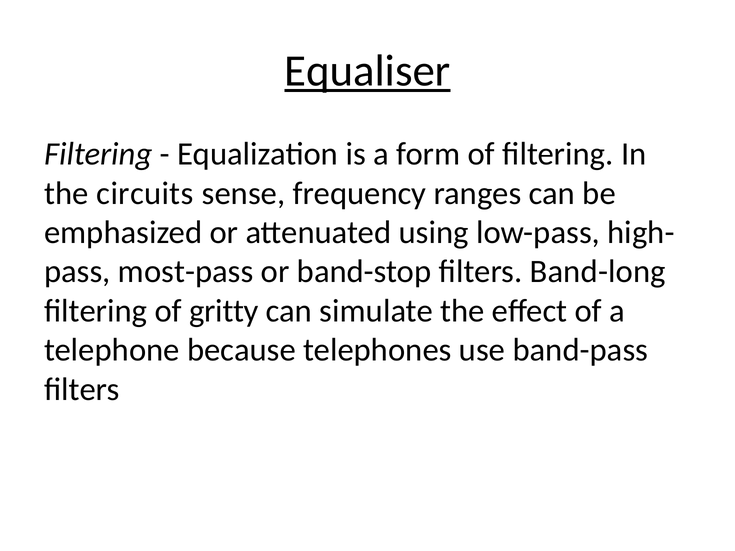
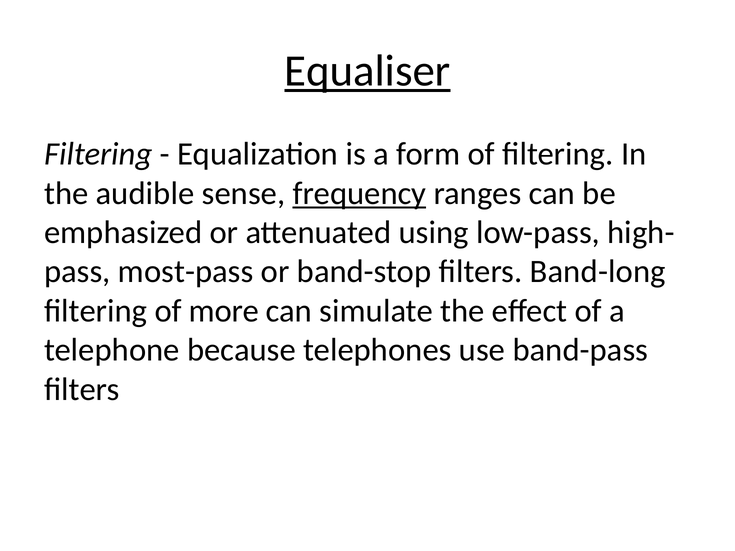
circuits: circuits -> audible (145, 193)
frequency underline: none -> present (359, 193)
gritty: gritty -> more (224, 311)
